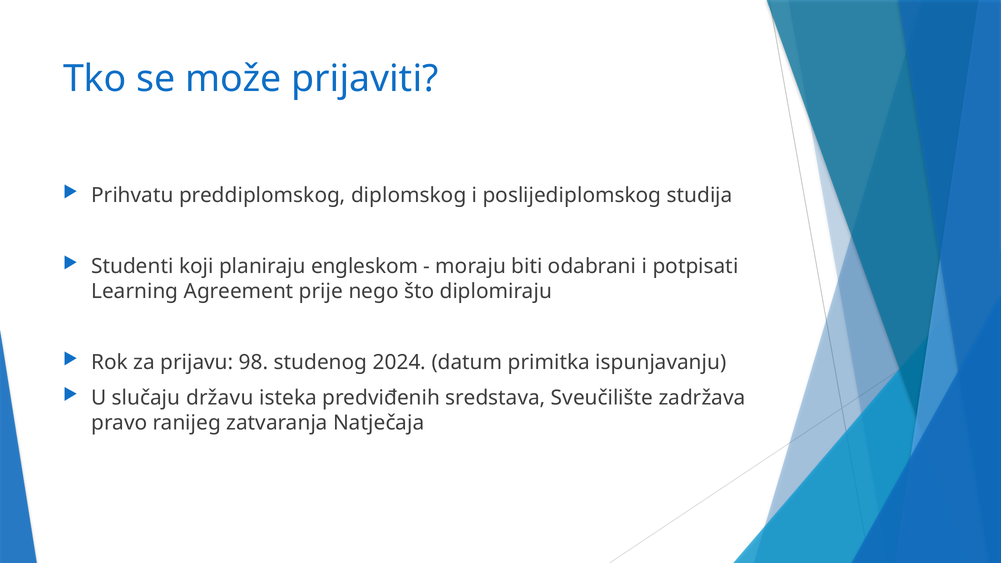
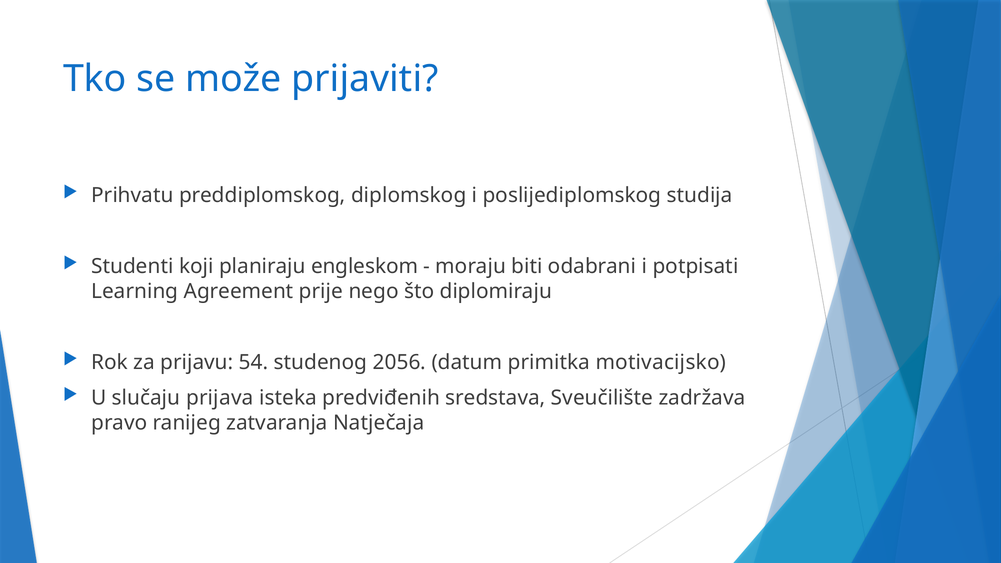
98: 98 -> 54 (254, 362)
2024: 2024 -> 2056 (399, 362)
ispunjavanju: ispunjavanju -> motivacijsko (661, 362)
državu: državu -> prijava (220, 398)
